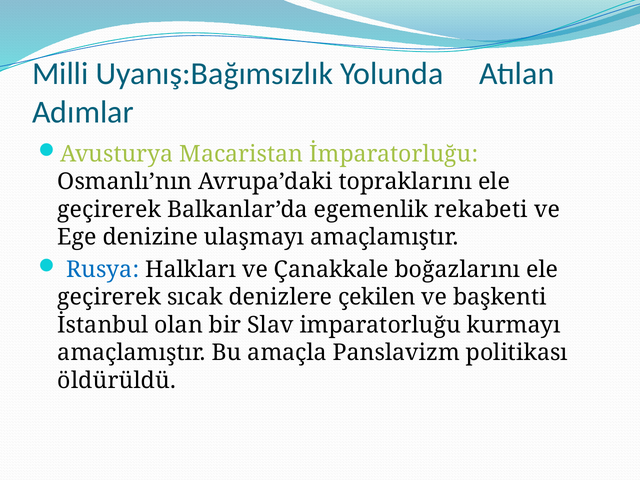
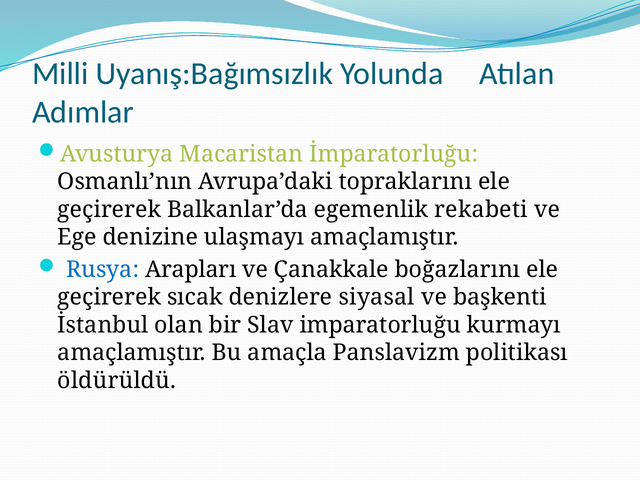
Halkları: Halkları -> Arapları (191, 270)
çekilen: çekilen -> siyasal (377, 297)
